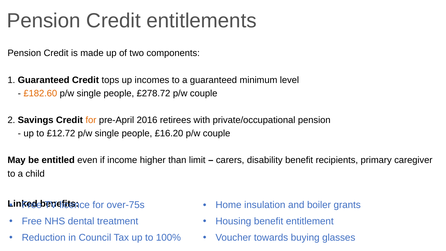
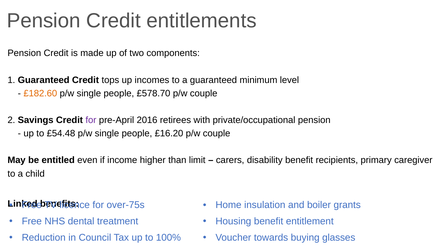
£278.72: £278.72 -> £578.70 (153, 93)
for colour: orange -> purple (91, 120)
£12.72: £12.72 -> £54.48 (61, 133)
